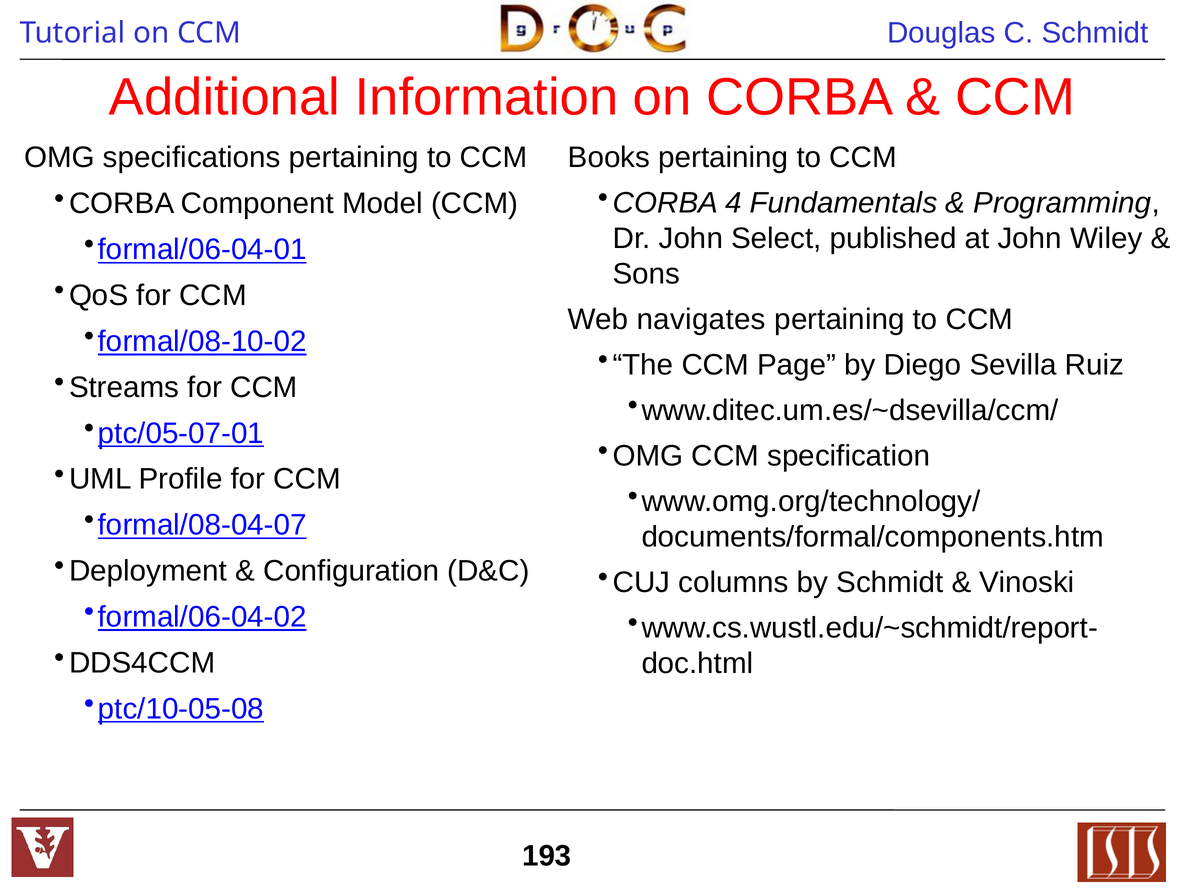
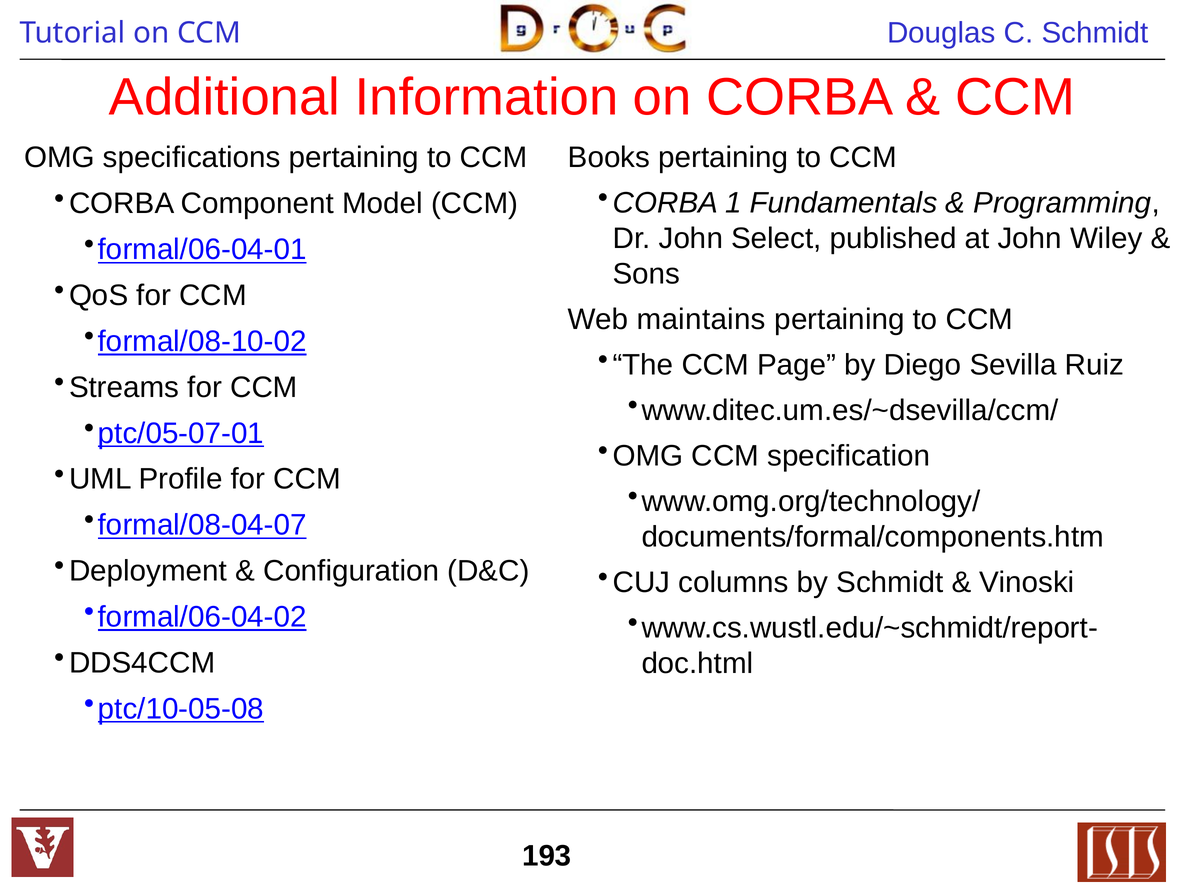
4: 4 -> 1 (733, 203)
navigates: navigates -> maintains (701, 320)
